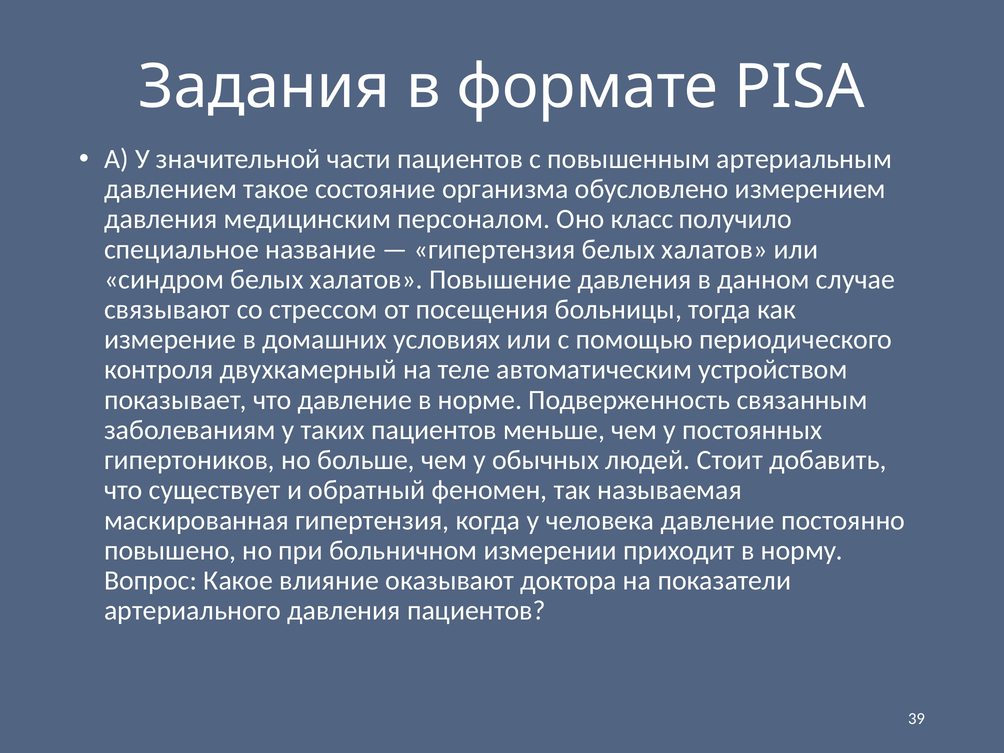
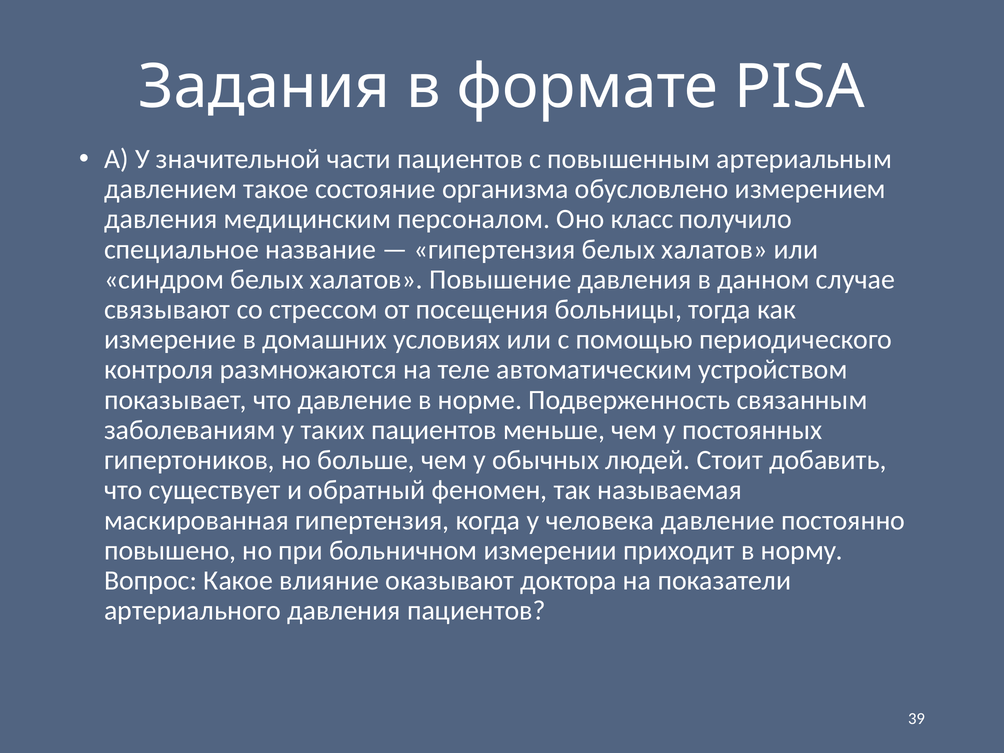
двухкамерный: двухкамерный -> размножаются (308, 370)
